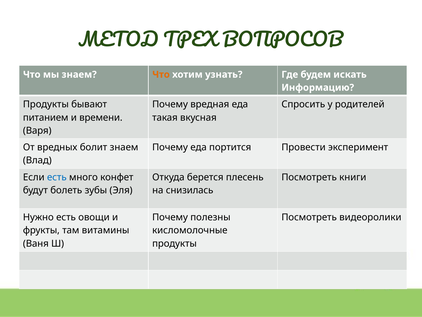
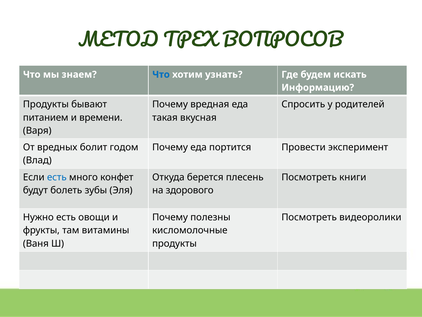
Что colour: orange -> blue (161, 74)
болит знаем: знаем -> годом (124, 147)
снизилась: снизилась -> здорового (190, 190)
